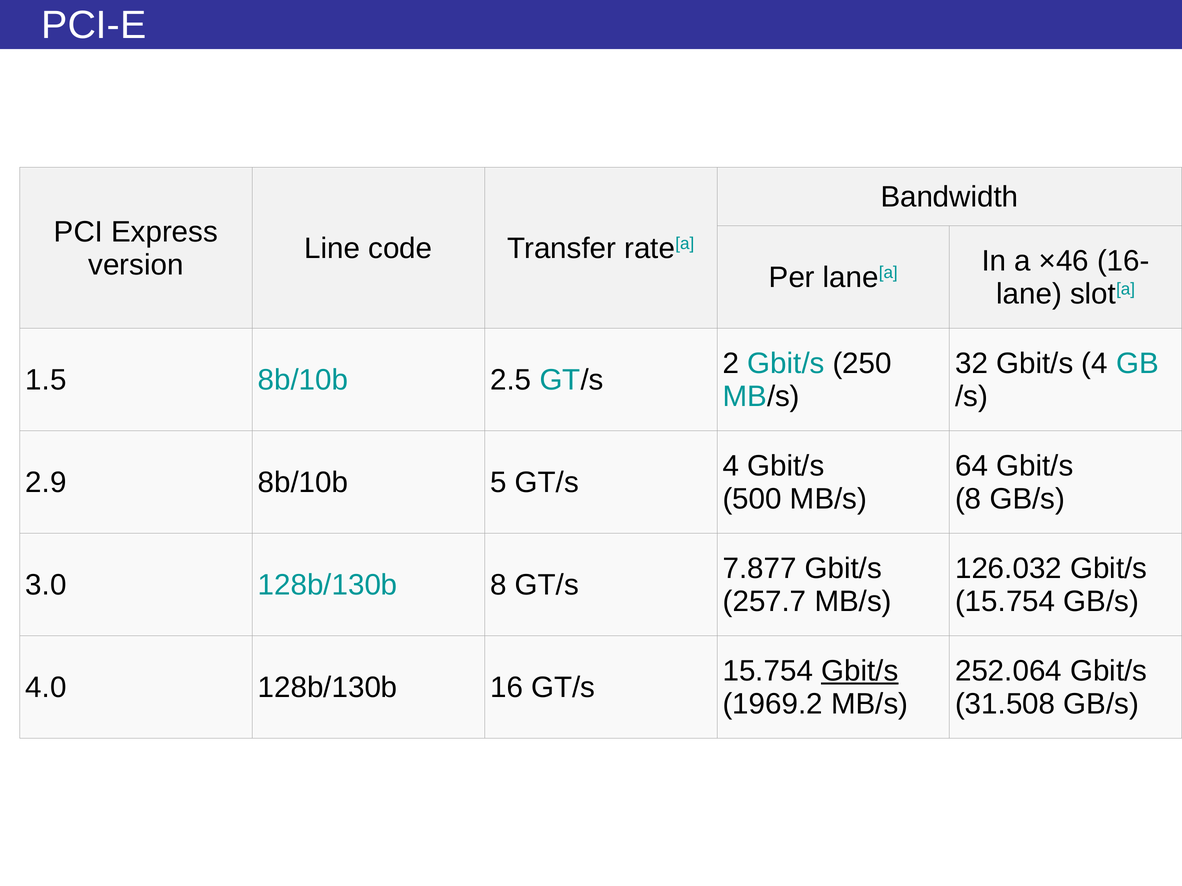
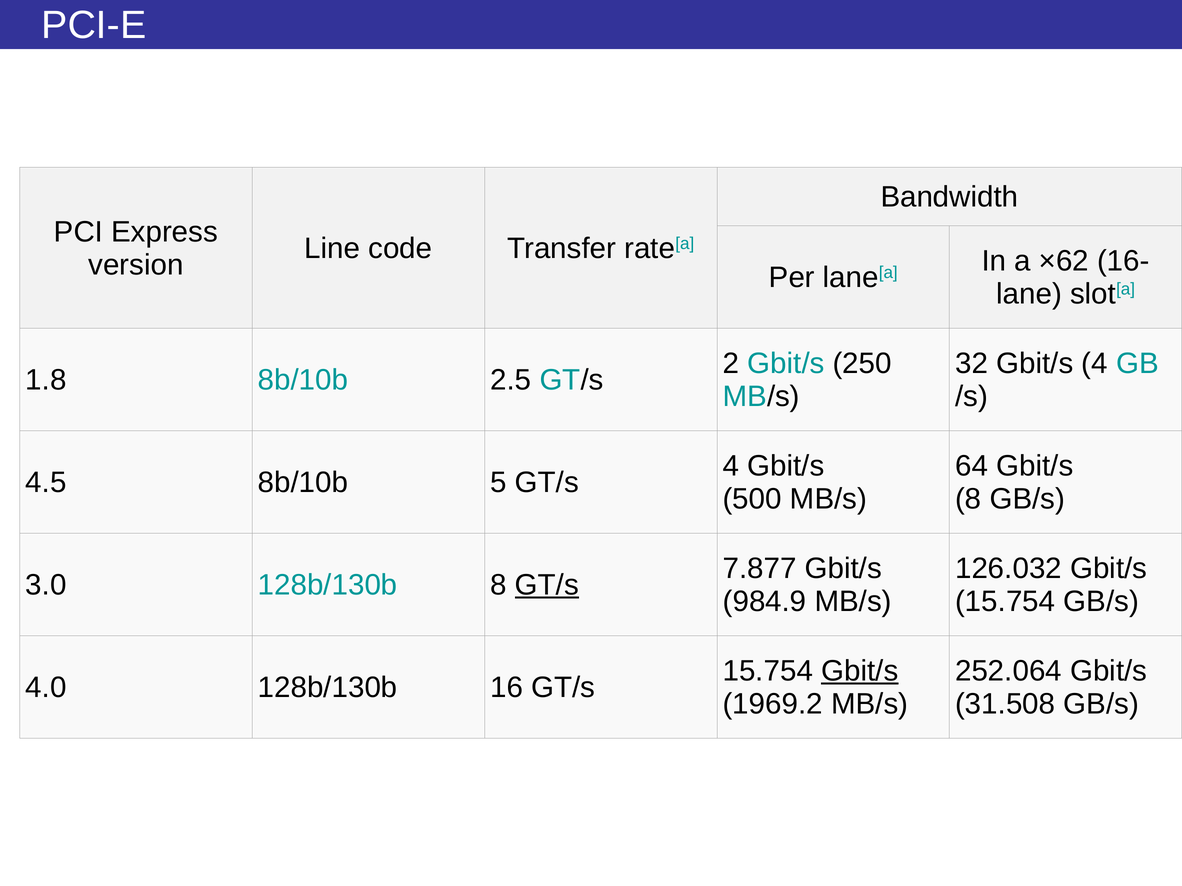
×46: ×46 -> ×62 (1064, 261)
1.5: 1.5 -> 1.8 (46, 380)
2.9: 2.9 -> 4.5 (46, 483)
GT/s underline: none -> present (547, 585)
257.7: 257.7 -> 984.9 (765, 602)
